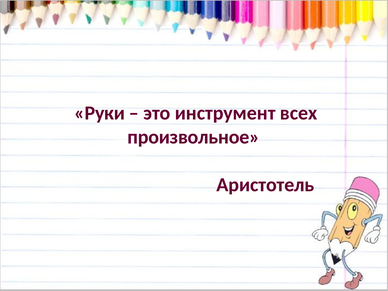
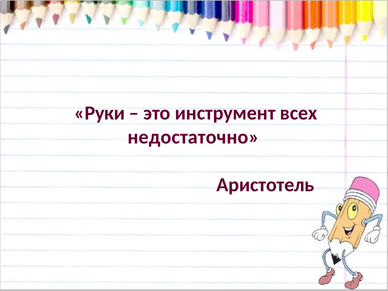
произвольное: произвольное -> недостаточно (193, 137)
